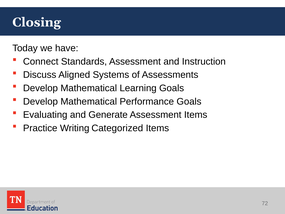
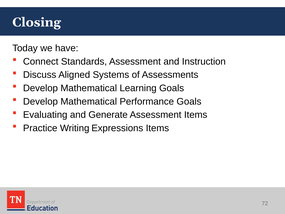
Categorized: Categorized -> Expressions (117, 128)
